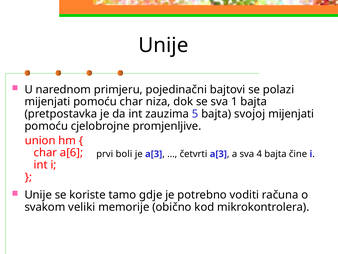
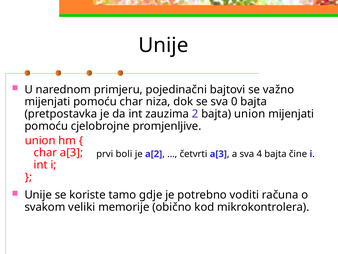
polazi: polazi -> važno (279, 89)
1: 1 -> 0 (234, 102)
5: 5 -> 2 (195, 114)
bajta svojoj: svojoj -> union (250, 114)
char a[6: a[6 -> a[3 (72, 152)
je a[3: a[3 -> a[2 (154, 154)
